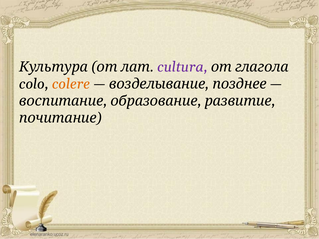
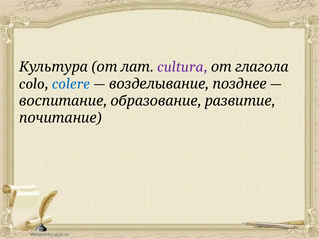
colere colour: orange -> blue (71, 84)
